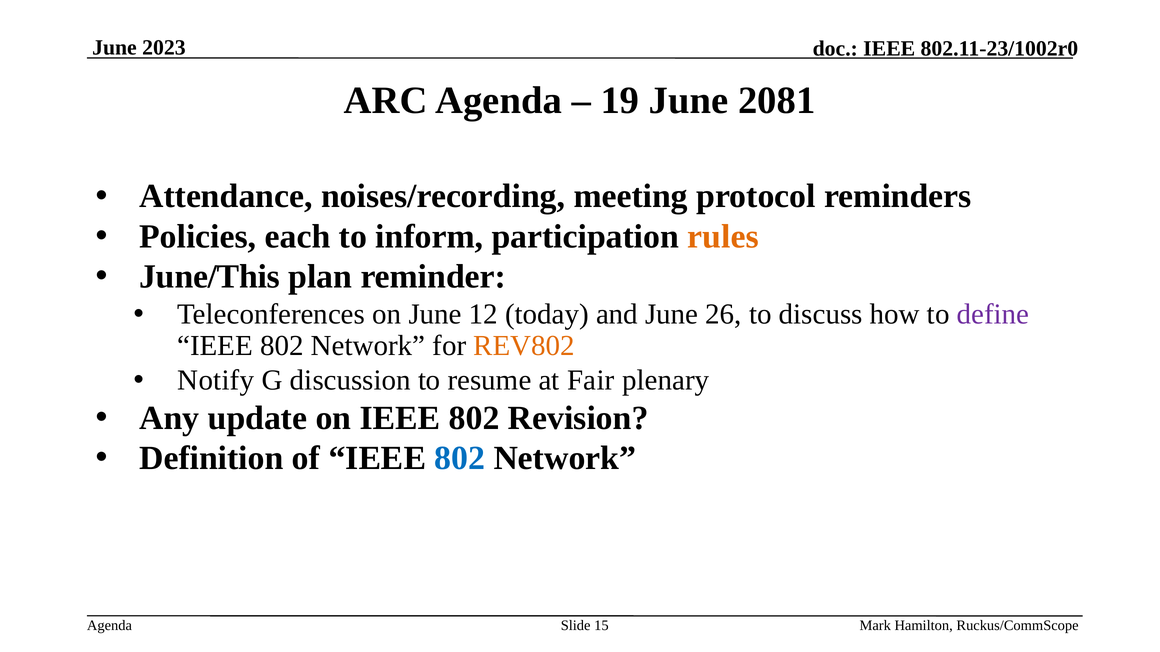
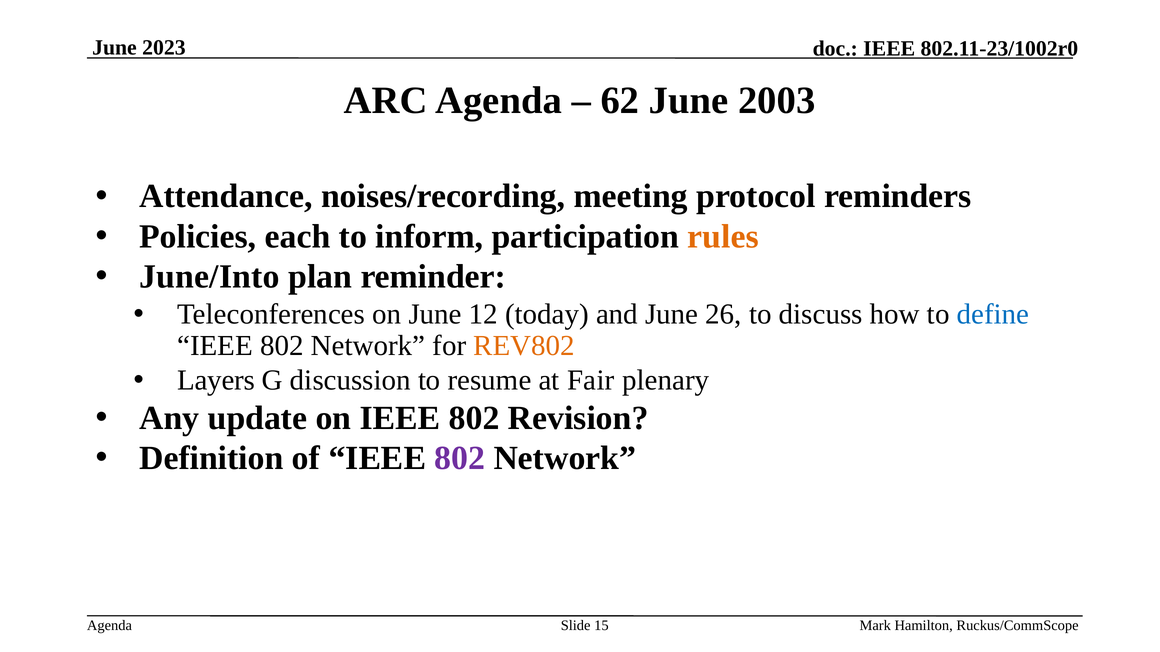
19: 19 -> 62 (620, 101)
2081: 2081 -> 2003 (777, 101)
June/This: June/This -> June/Into (209, 277)
define colour: purple -> blue (993, 314)
Notify: Notify -> Layers (216, 381)
802 colour: blue -> purple (460, 458)
